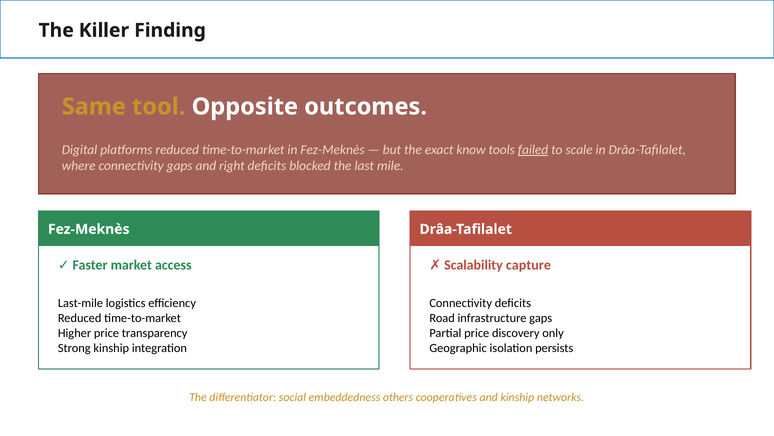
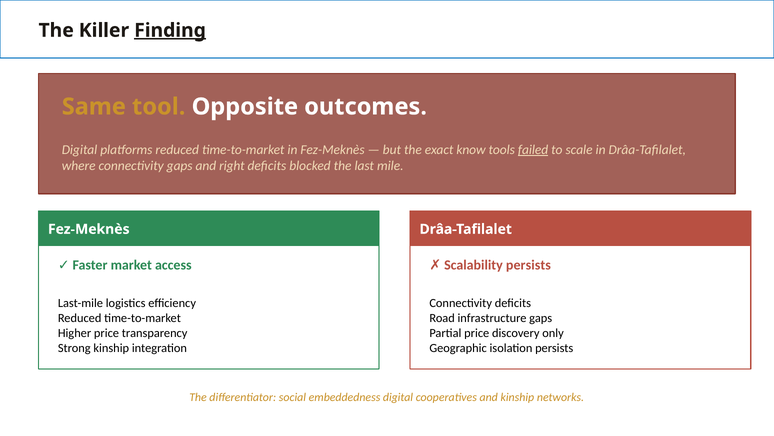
Finding underline: none -> present (170, 30)
capture: capture -> persists (528, 265)
embeddedness others: others -> digital (398, 397)
